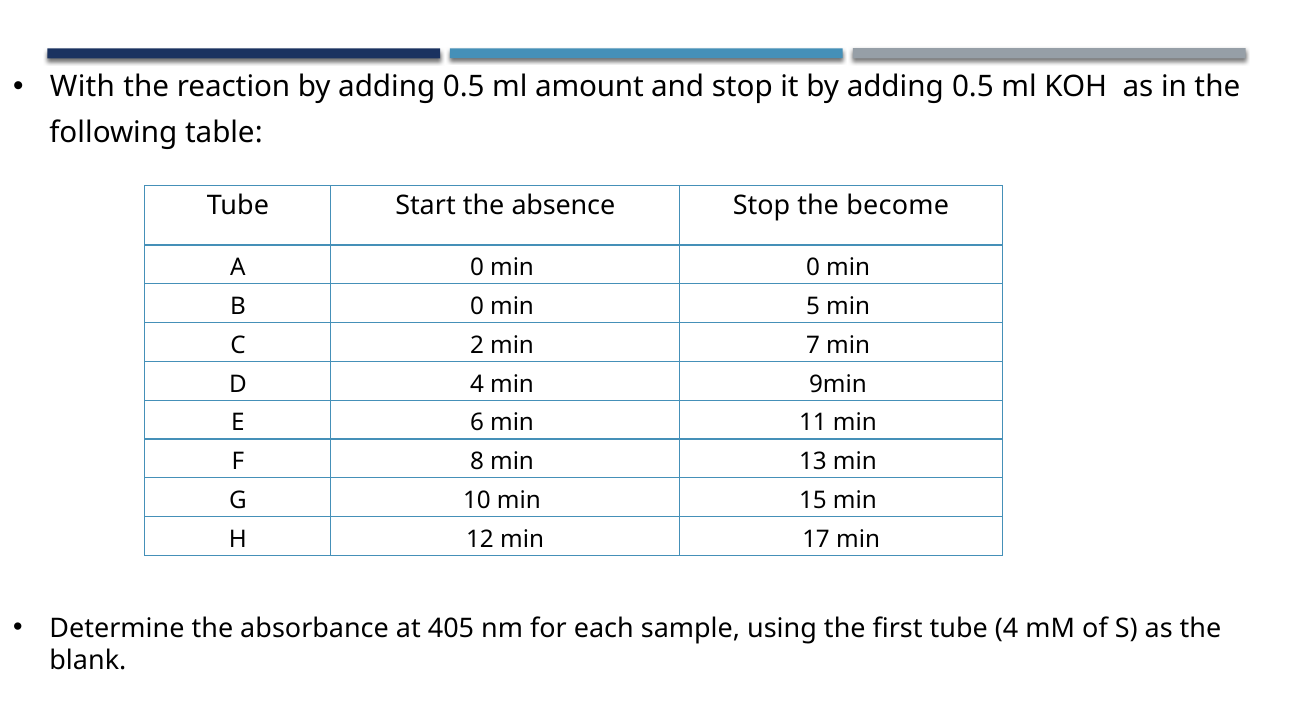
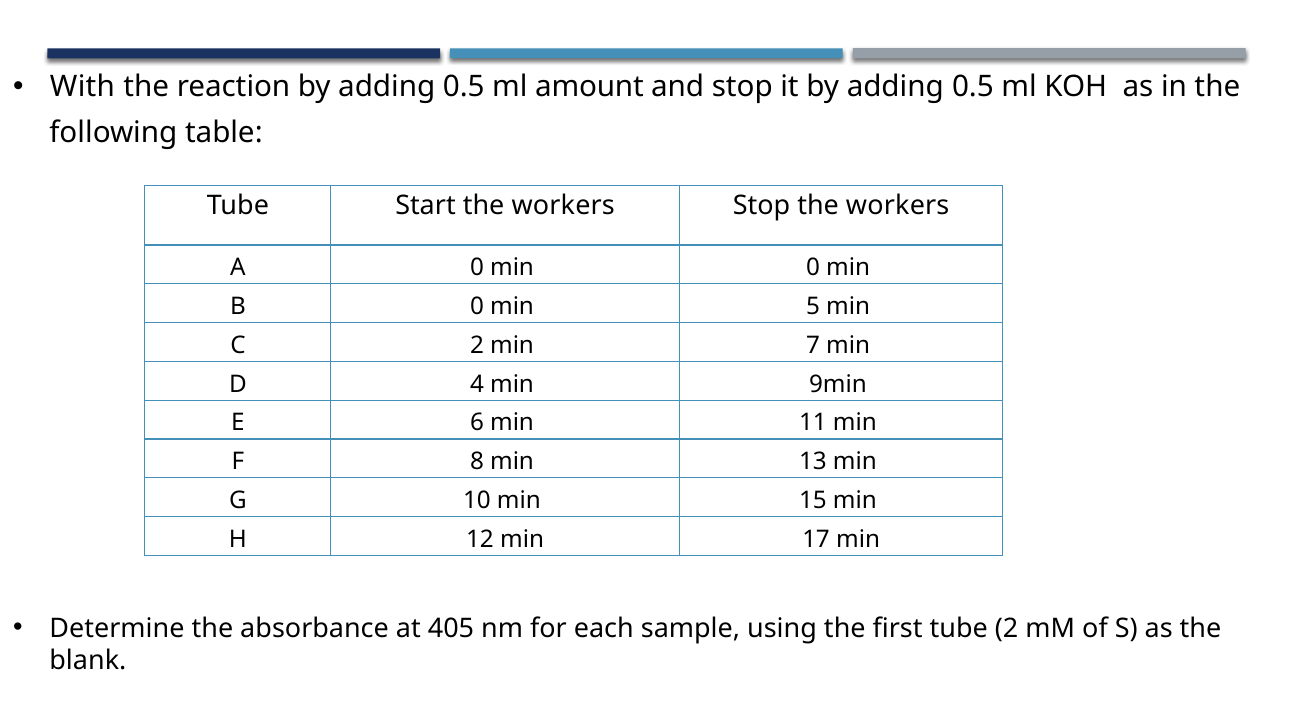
Start the absence: absence -> workers (563, 206)
Stop the become: become -> workers (898, 206)
tube 4: 4 -> 2 (1007, 629)
